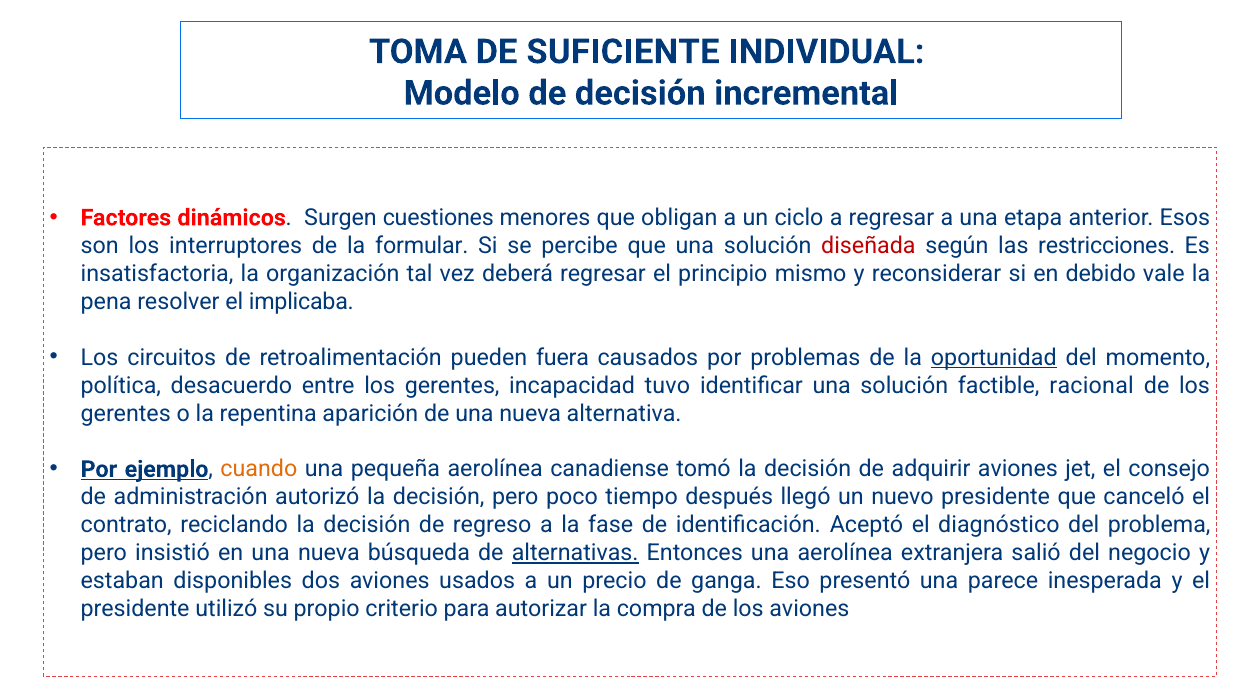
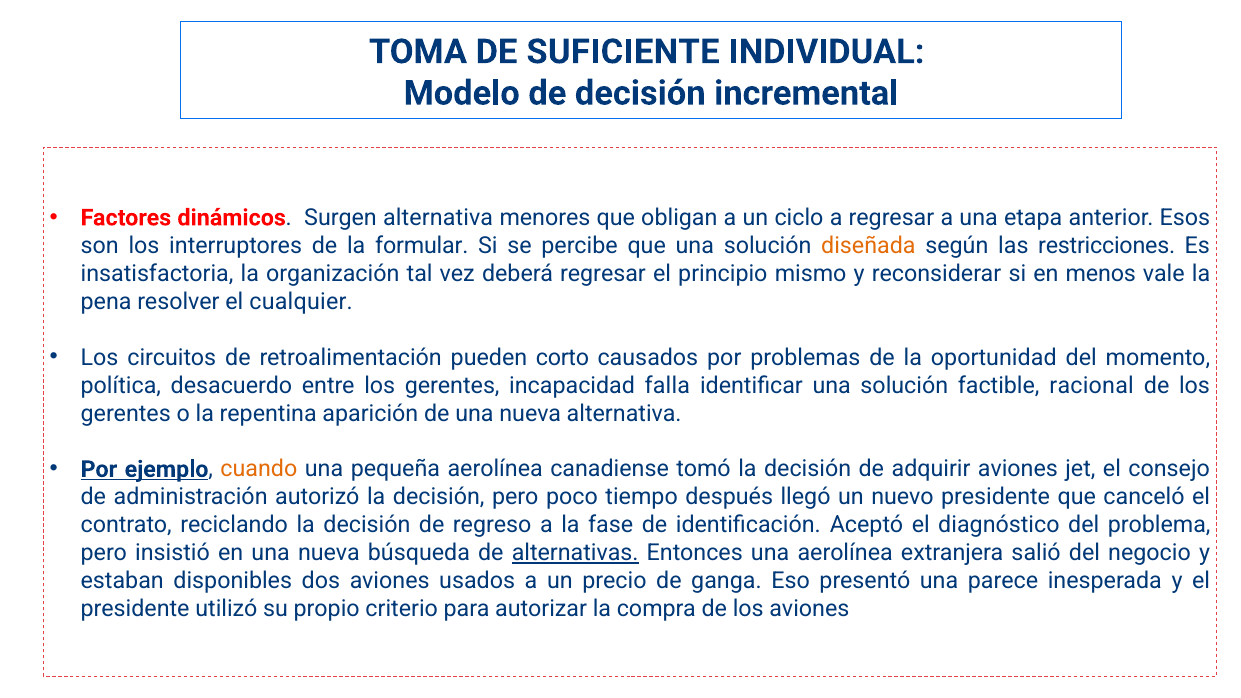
Surgen cuestiones: cuestiones -> alternativa (438, 218)
diseñada colour: red -> orange (868, 246)
debido: debido -> menos (1101, 274)
implicaba: implicaba -> cualquier (301, 302)
fuera: fuera -> corto (562, 357)
oportunidad underline: present -> none (994, 357)
tuvo: tuvo -> falla (667, 385)
